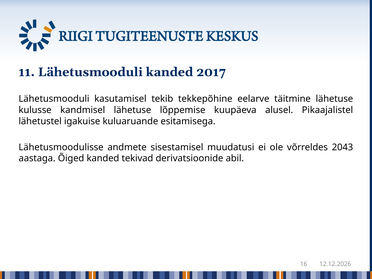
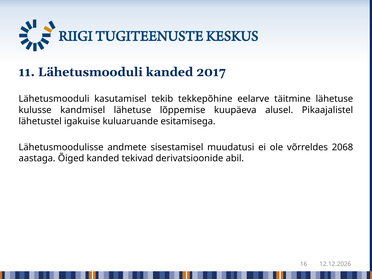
2043: 2043 -> 2068 (342, 147)
